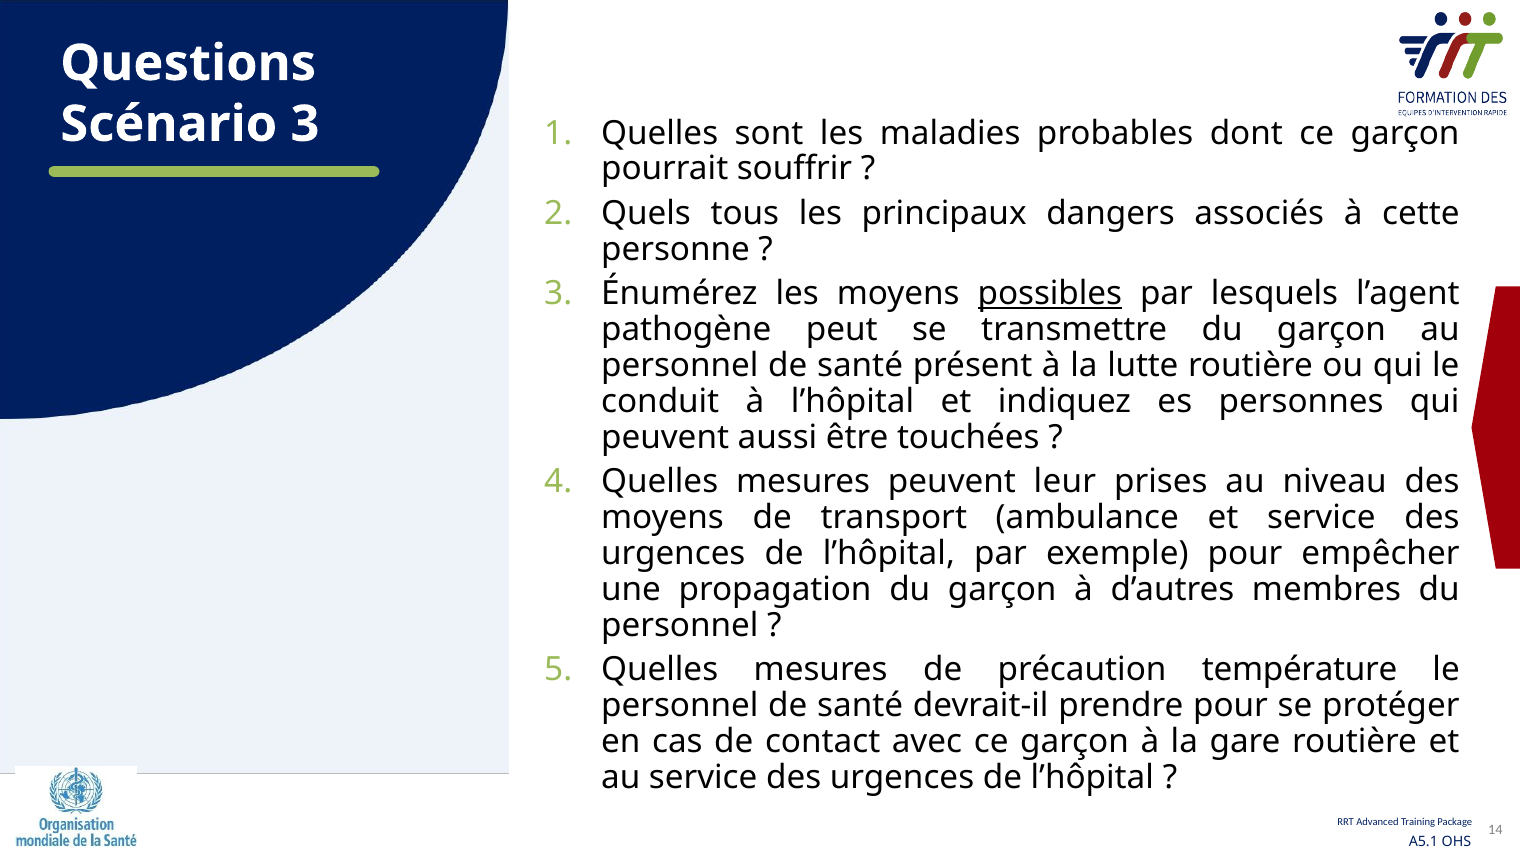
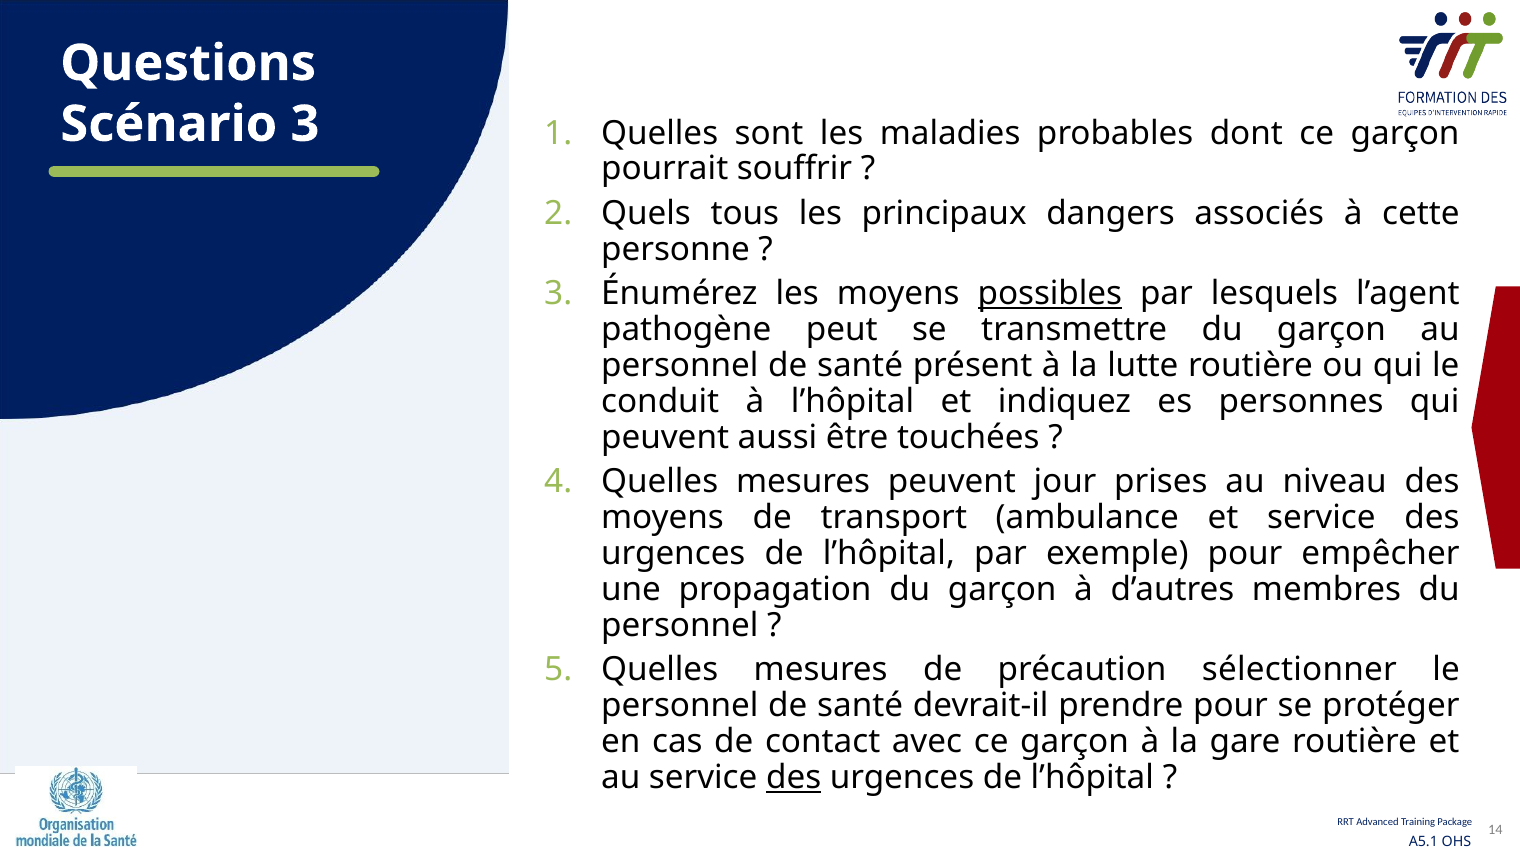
leur: leur -> jour (1065, 482)
température: température -> sélectionner (1299, 670)
des underline: none -> present (794, 778)
